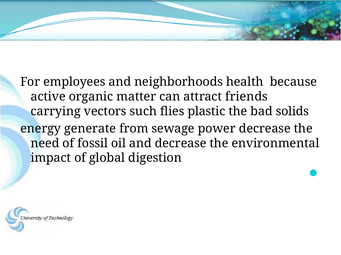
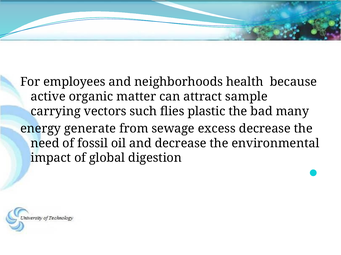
friends: friends -> sample (246, 97)
solids: solids -> many (292, 112)
power: power -> excess (217, 129)
